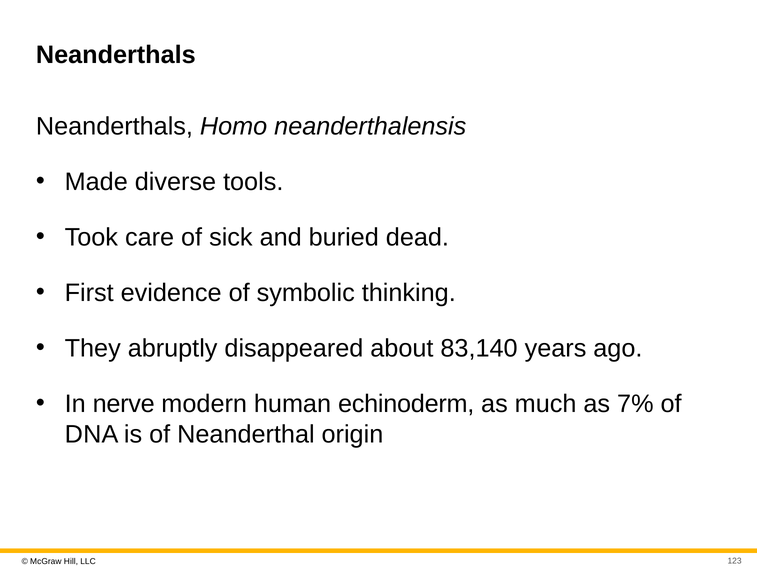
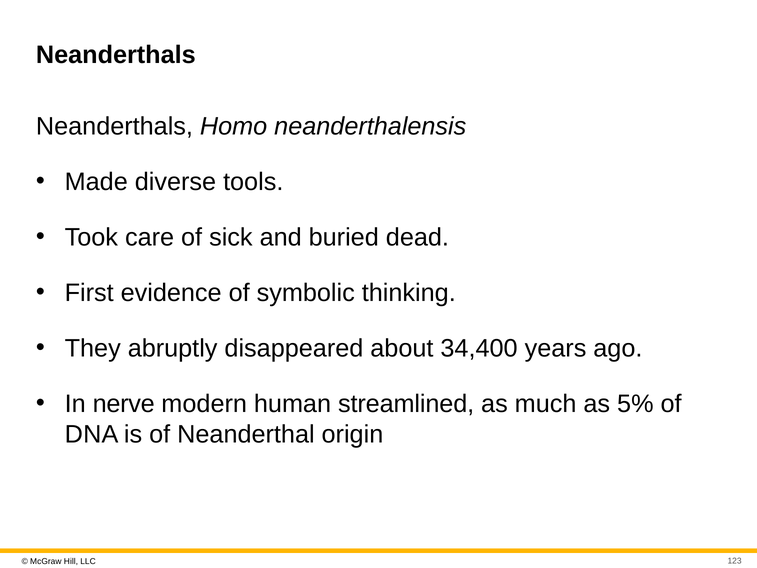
83,140: 83,140 -> 34,400 (479, 348)
echinoderm: echinoderm -> streamlined (406, 404)
7%: 7% -> 5% (635, 404)
